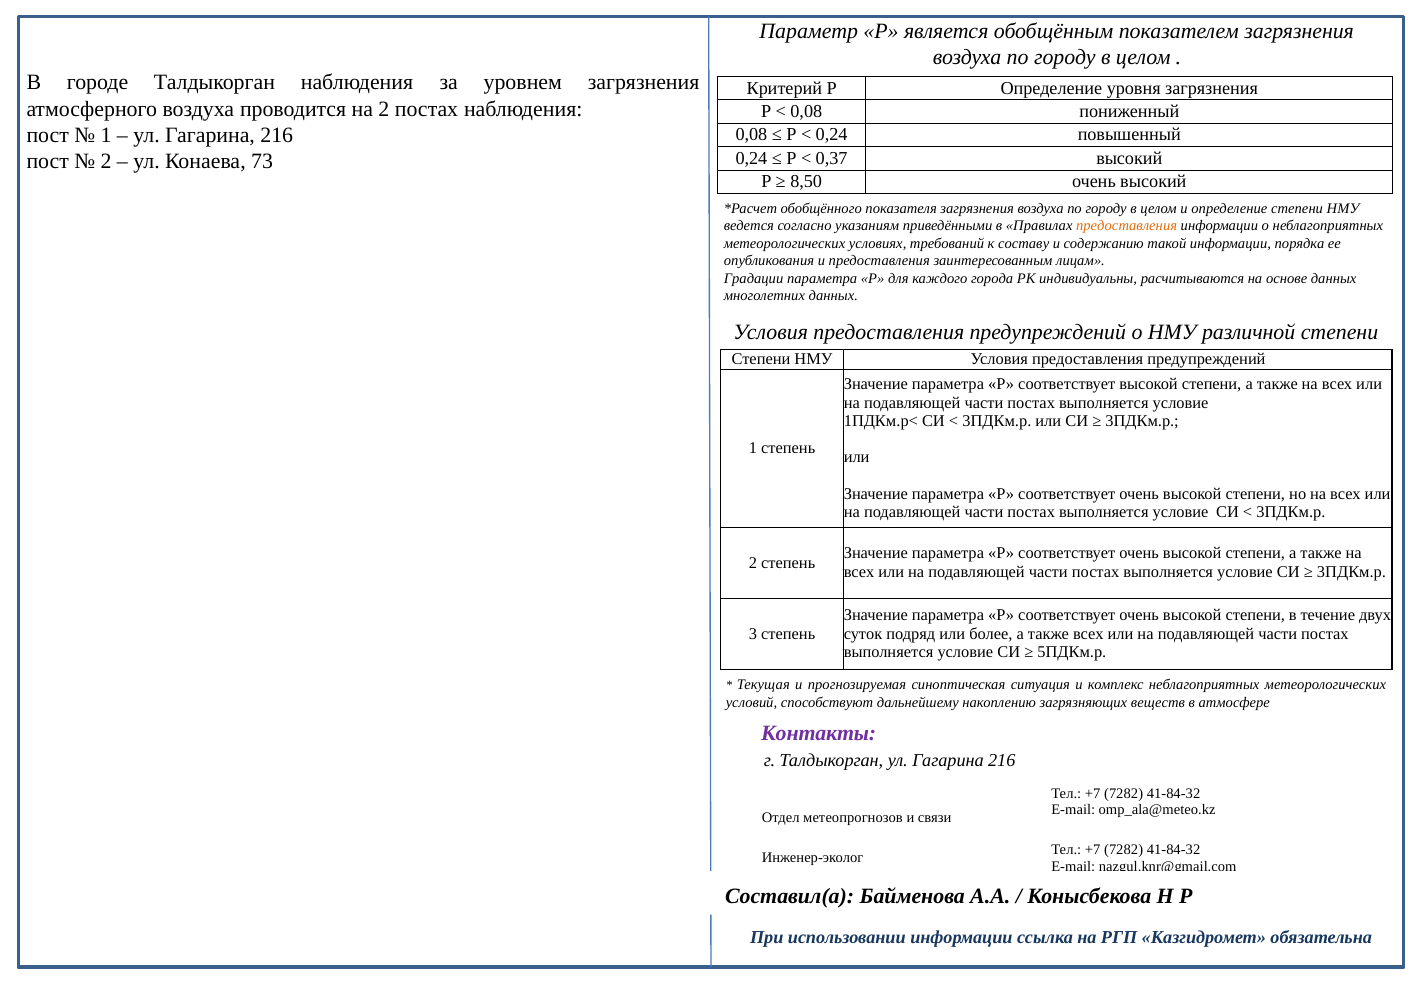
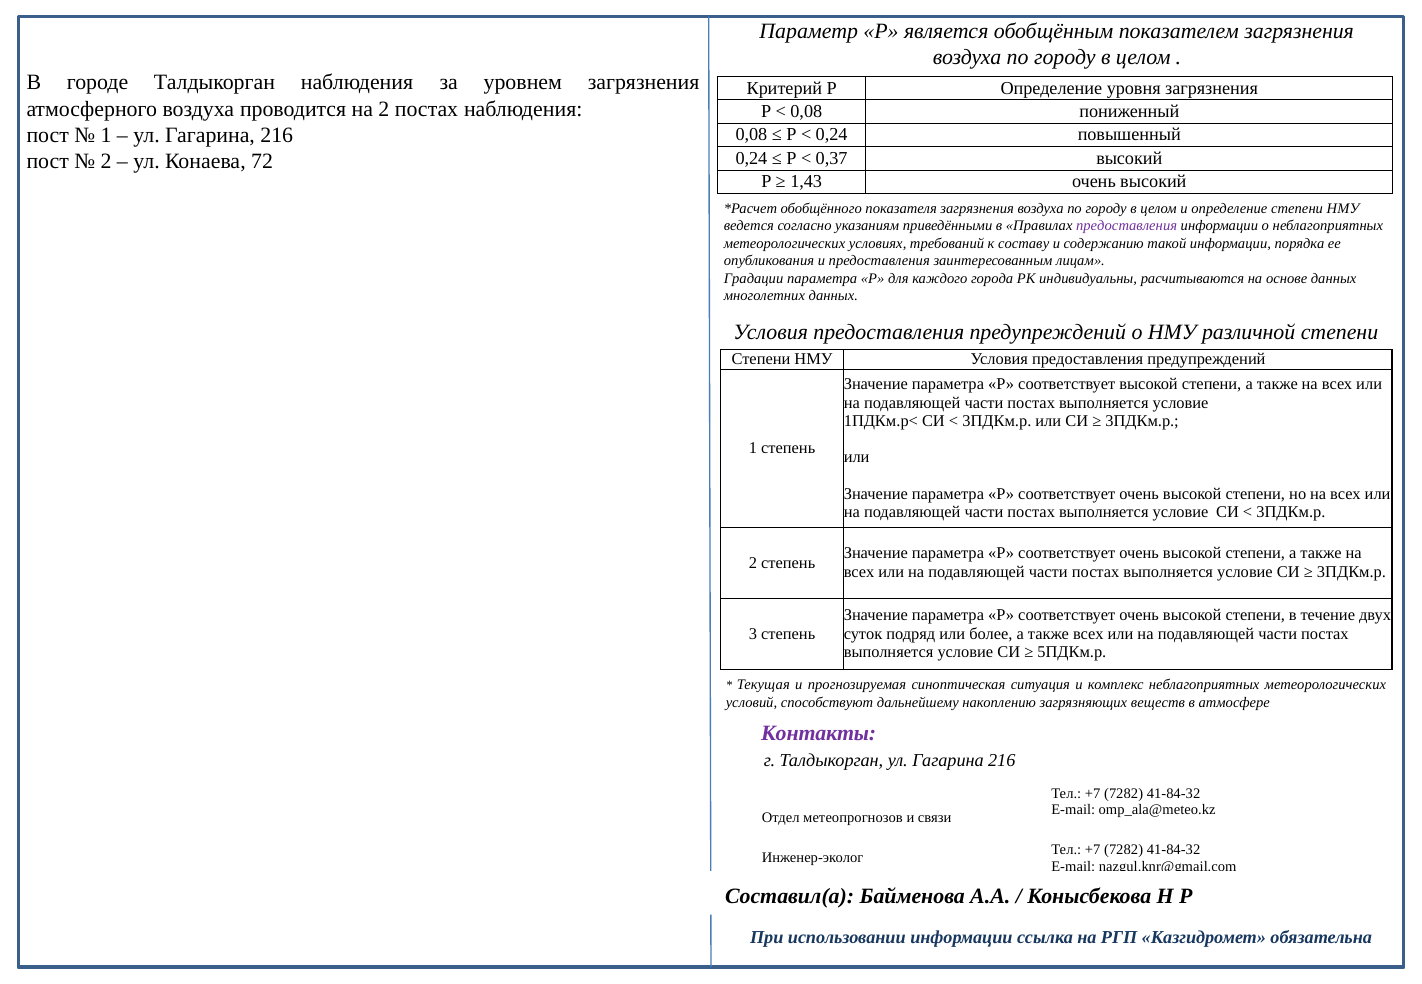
73: 73 -> 72 (262, 161)
8,50: 8,50 -> 1,43 (806, 182)
предоставления colour: orange -> purple (1127, 226)
